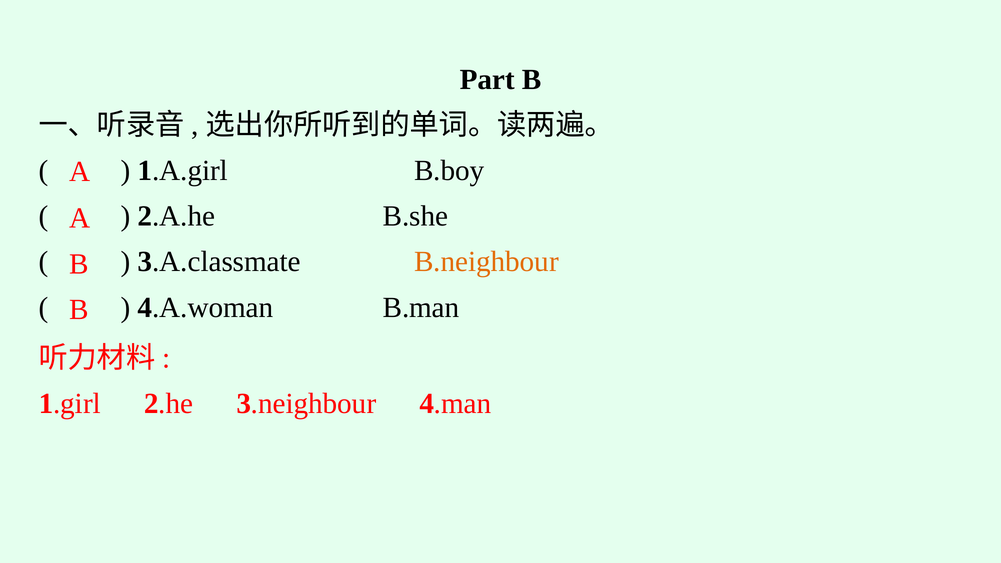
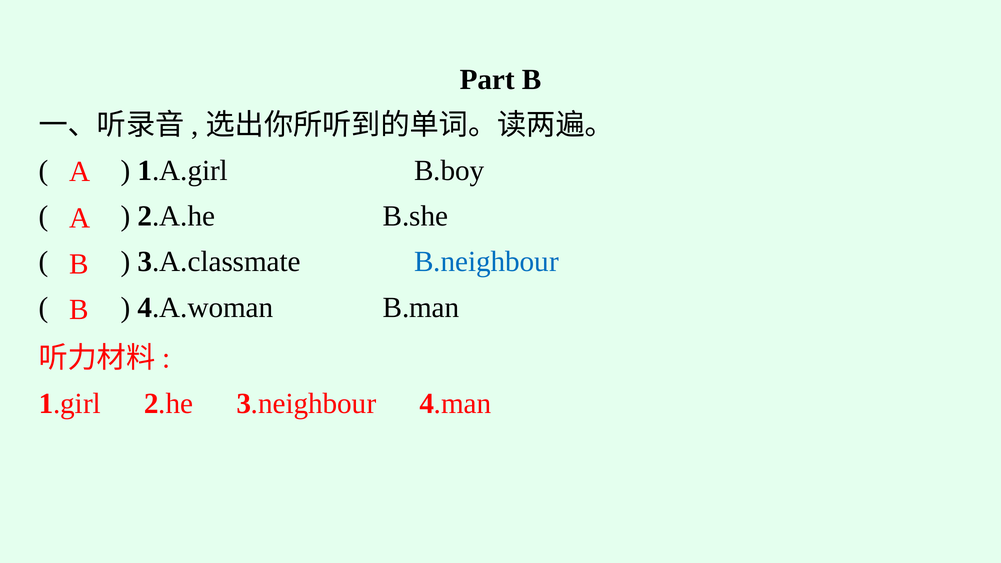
B.neighbour colour: orange -> blue (486, 262)
